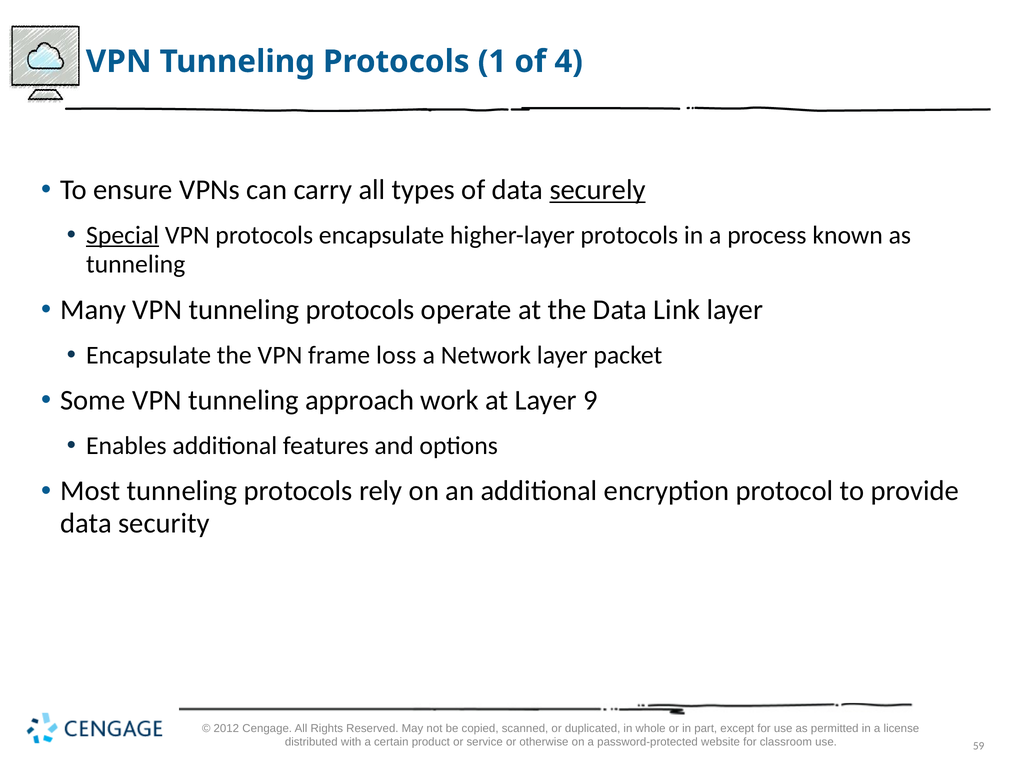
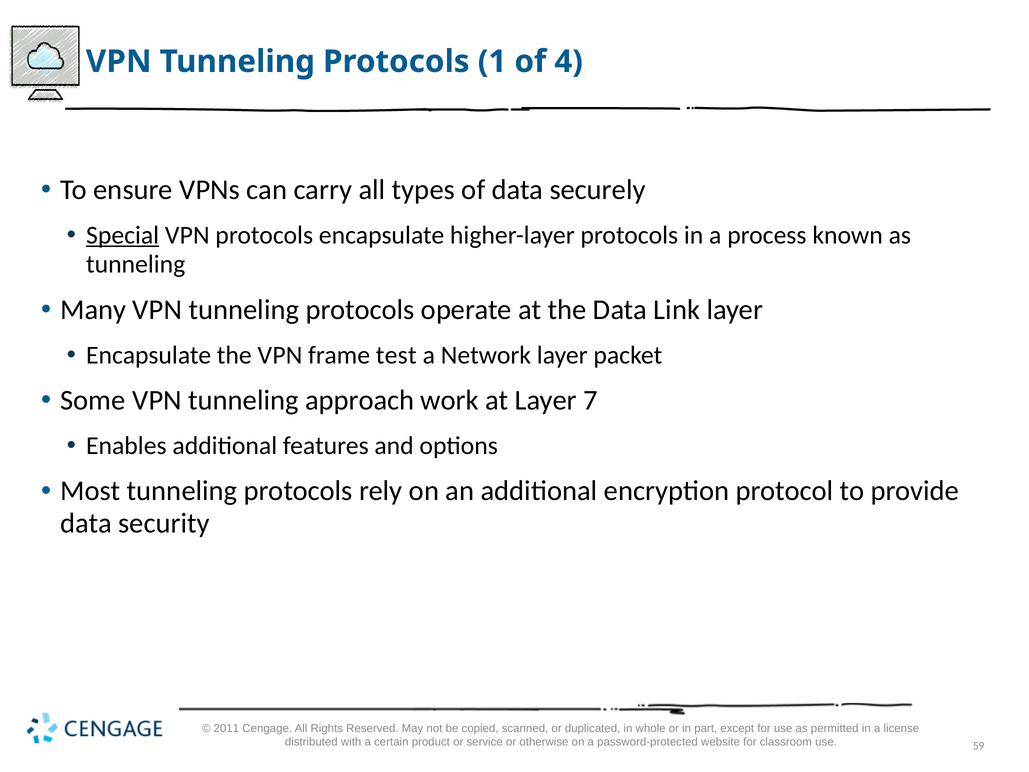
securely underline: present -> none (598, 190)
loss: loss -> test (396, 355)
9: 9 -> 7 (591, 400)
2012: 2012 -> 2011 (226, 728)
